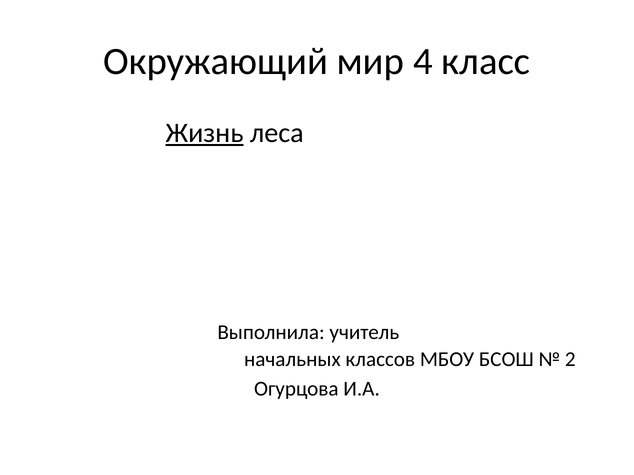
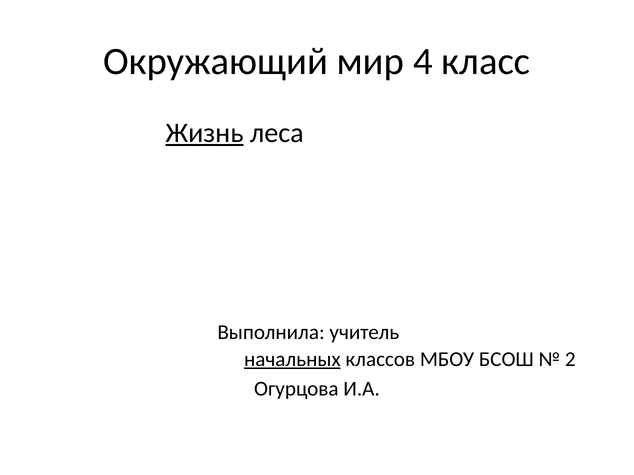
начальных underline: none -> present (292, 360)
